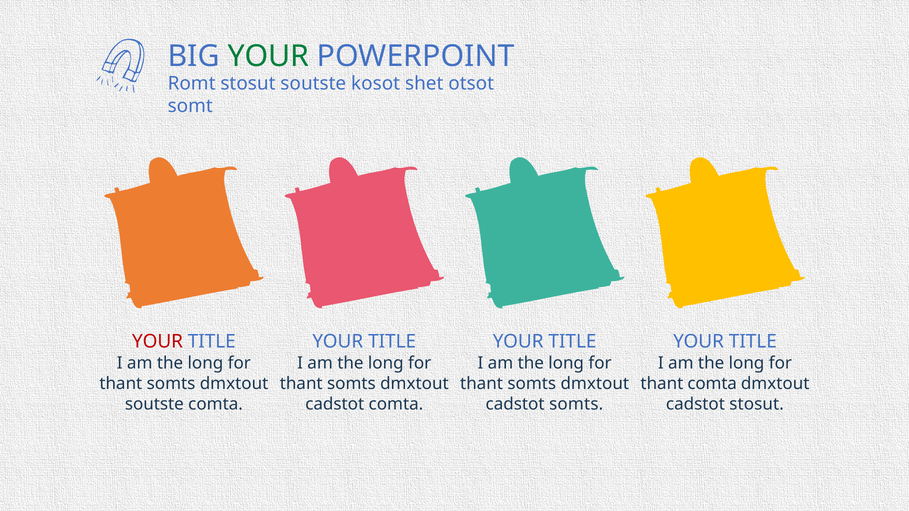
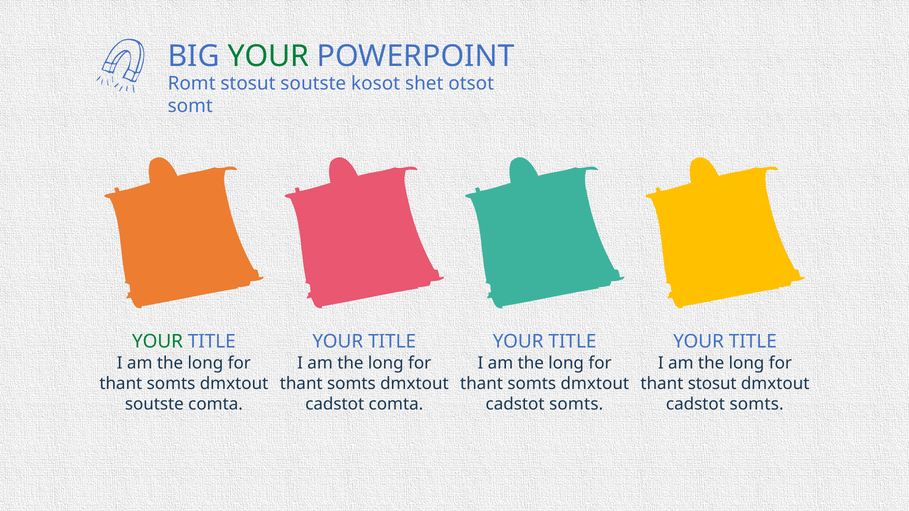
YOUR colour: red -> green (158, 342)
thant comta: comta -> stosut (712, 384)
stosut: stosut -> somts (757, 404)
